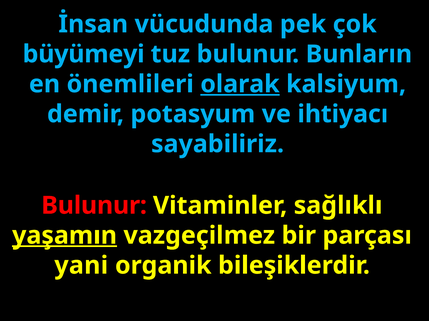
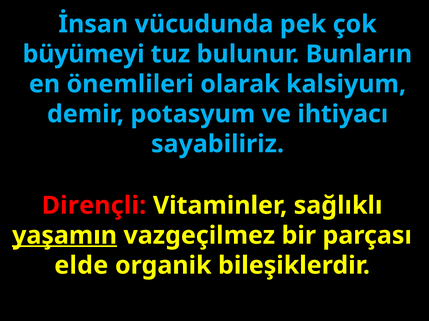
olarak underline: present -> none (240, 84)
Bulunur: Bulunur -> Dirençli (94, 206)
yani: yani -> elde (81, 266)
